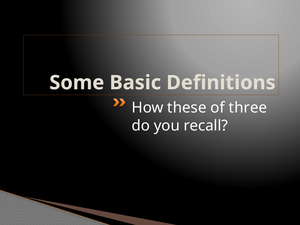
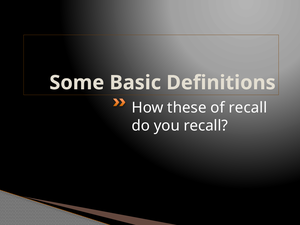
of three: three -> recall (248, 108)
